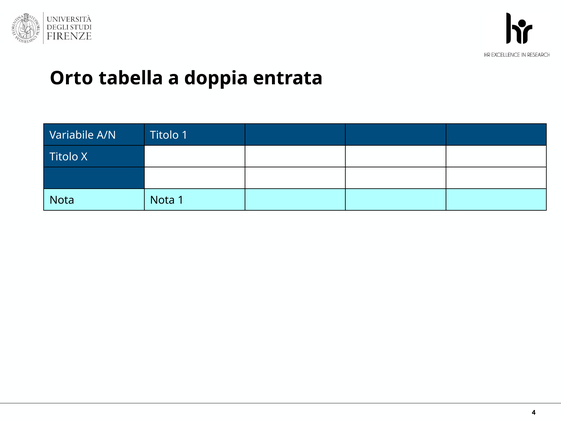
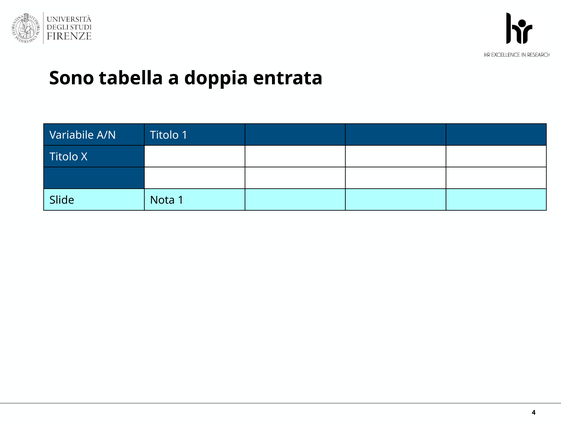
Orto: Orto -> Sono (72, 78)
Nota: Nota -> Slide (62, 200)
